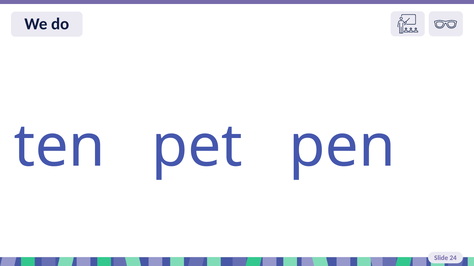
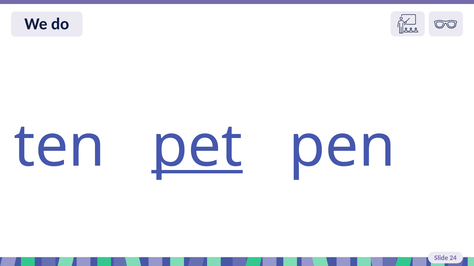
pet underline: none -> present (197, 147)
